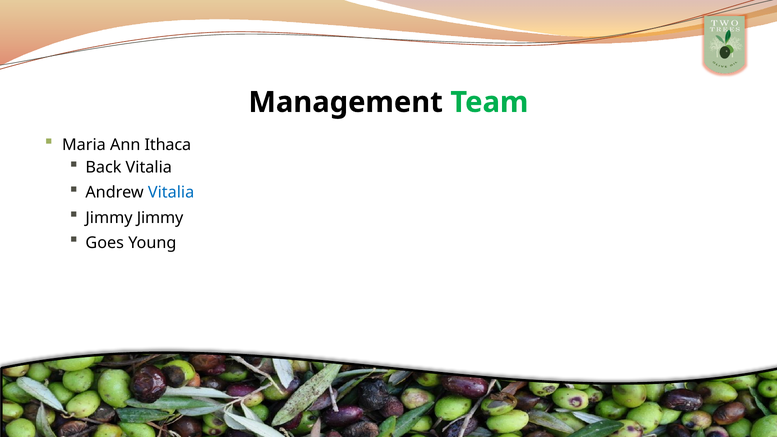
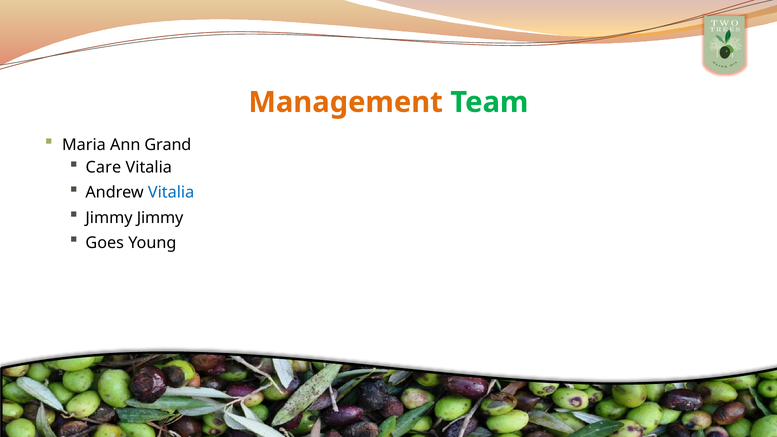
Management colour: black -> orange (346, 102)
Ithaca: Ithaca -> Grand (168, 145)
Back: Back -> Care (103, 168)
